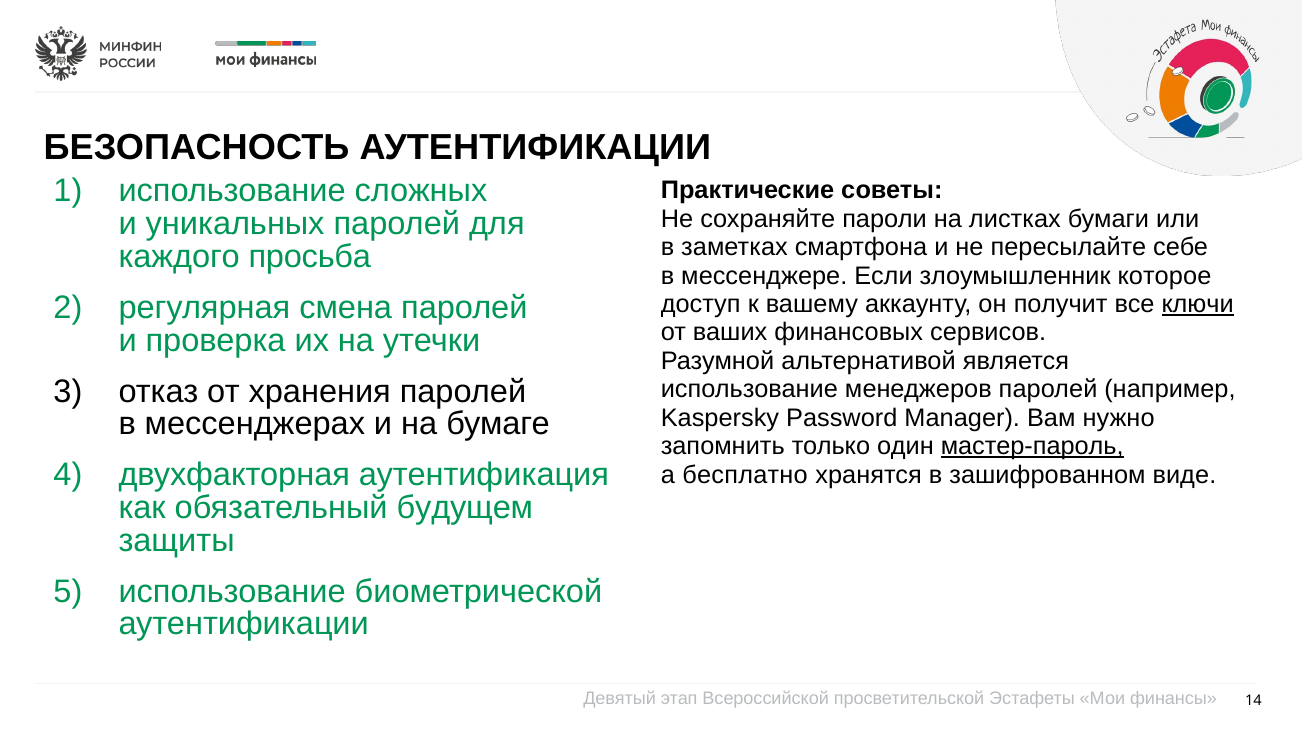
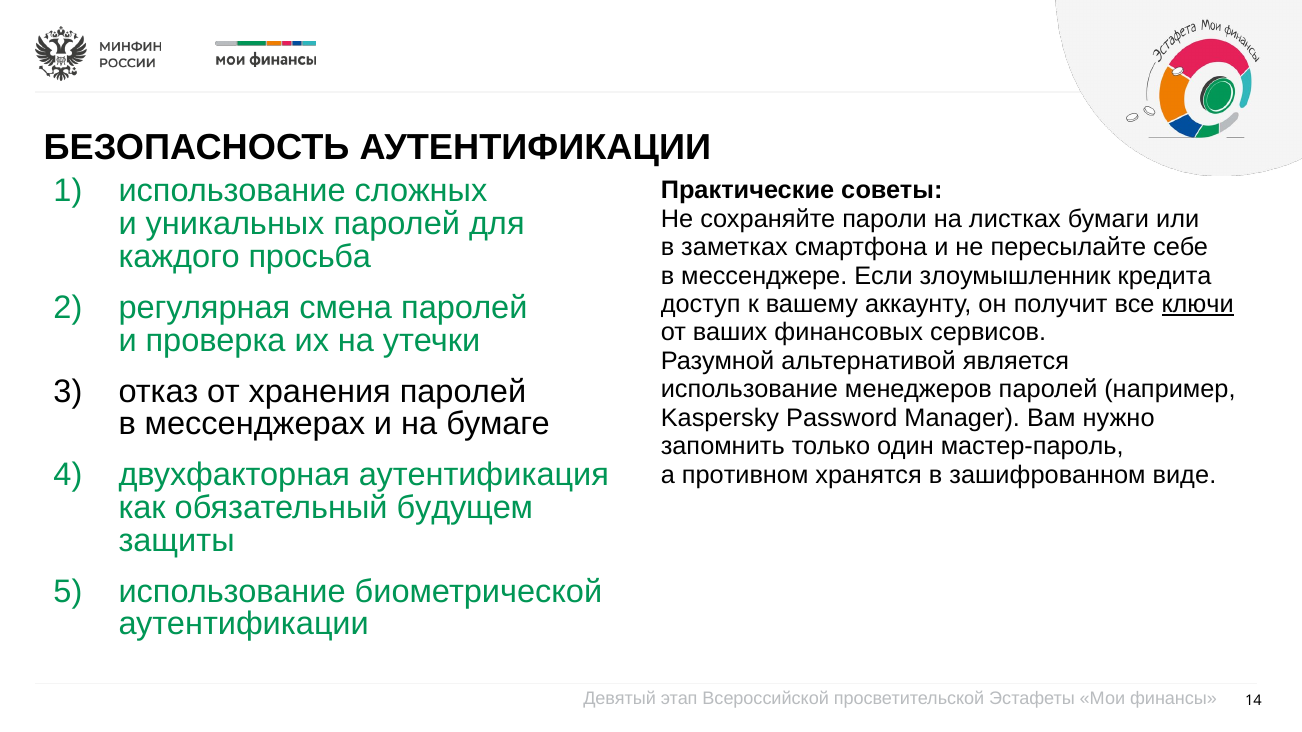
которое: которое -> кредита (1165, 276)
мастер-пароль underline: present -> none (1032, 447)
бесплатно: бесплатно -> противном (745, 475)
